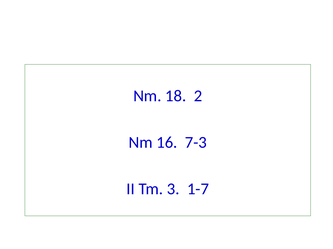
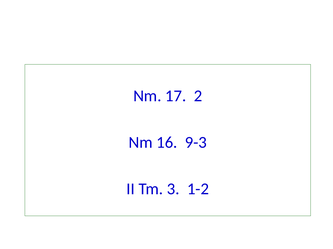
18: 18 -> 17 (176, 96)
7-3: 7-3 -> 9-3 (196, 143)
1-7: 1-7 -> 1-2 (198, 189)
